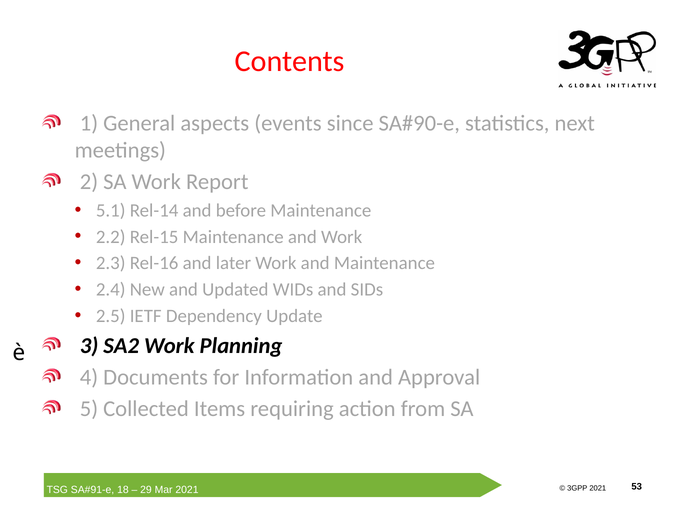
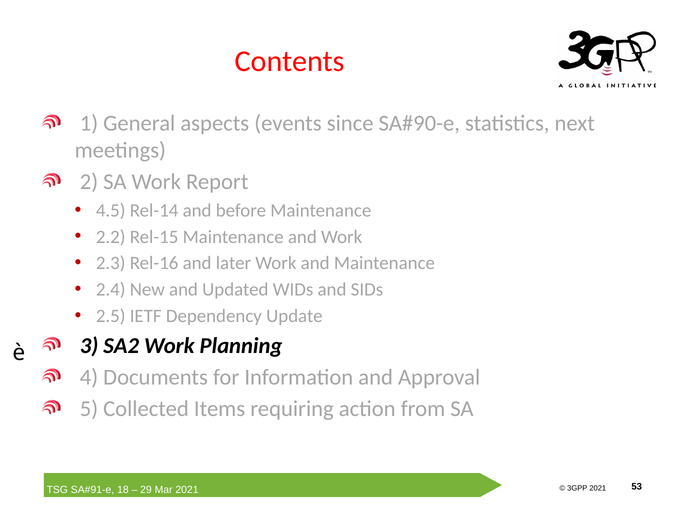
5.1: 5.1 -> 4.5 (111, 210)
